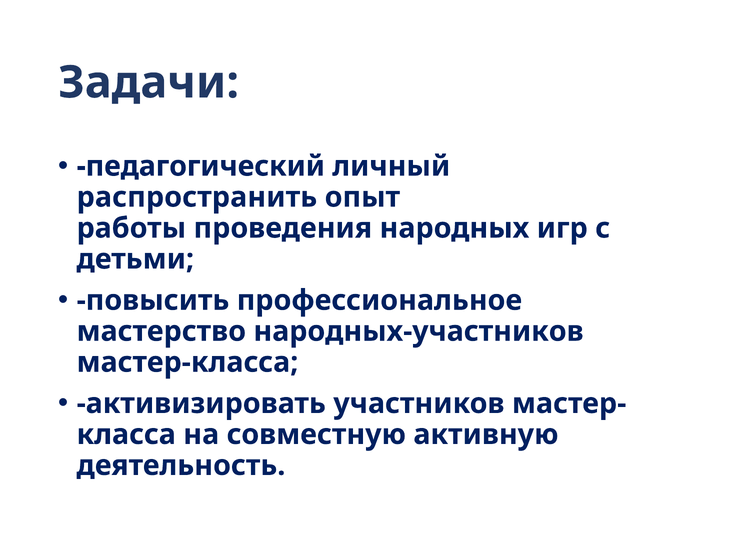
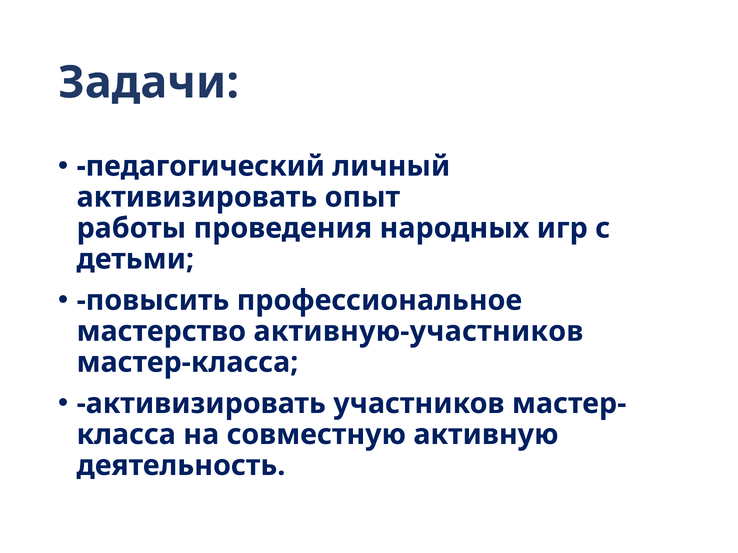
распространить: распространить -> активизировать (197, 197)
народных-участников: народных-участников -> активную-участников (418, 332)
